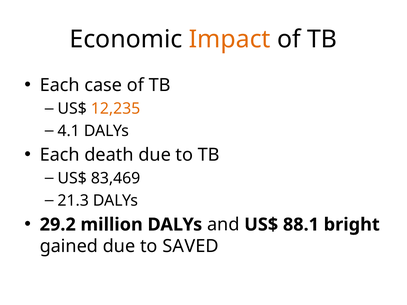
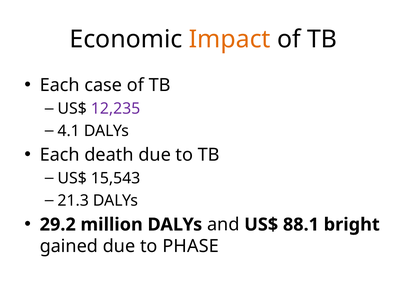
12,235 colour: orange -> purple (116, 109)
83,469: 83,469 -> 15,543 (116, 178)
SAVED: SAVED -> PHASE (191, 246)
